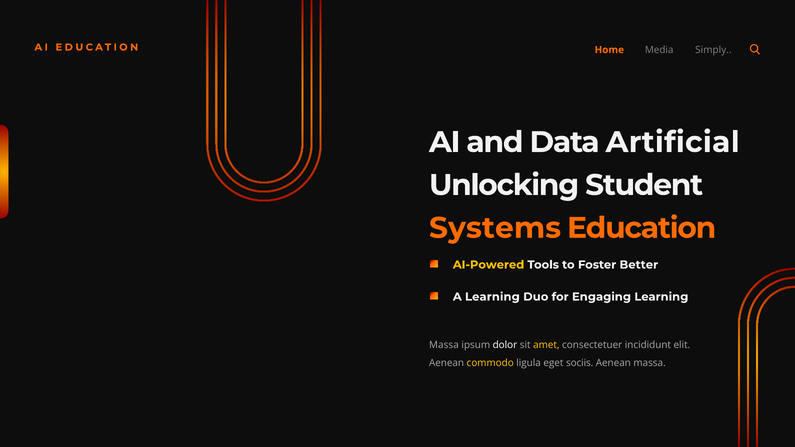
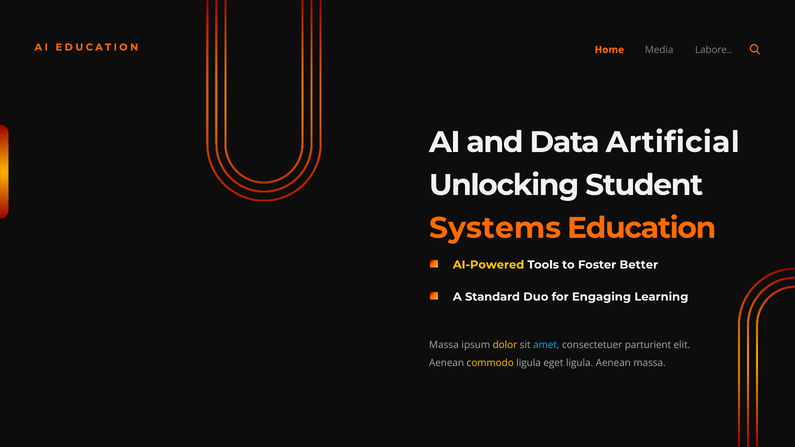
Simply: Simply -> Labore (714, 50)
A Learning: Learning -> Standard (492, 297)
dolor colour: white -> yellow (505, 345)
amet colour: yellow -> light blue (546, 345)
incididunt: incididunt -> parturient (648, 345)
eget sociis: sociis -> ligula (580, 363)
